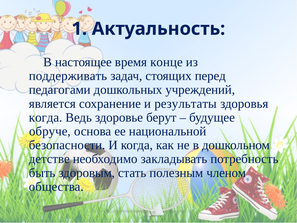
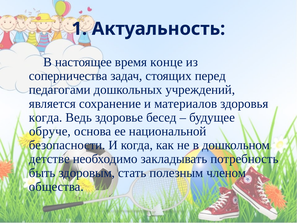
поддерживать: поддерживать -> соперничества (68, 76)
результаты: результаты -> материалов (186, 103)
берут: берут -> бесед (161, 117)
